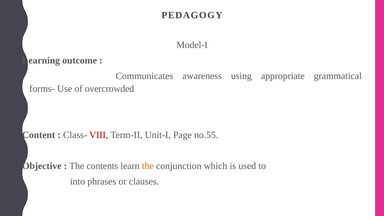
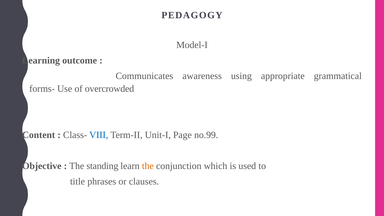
VIII colour: red -> blue (99, 135)
no.55: no.55 -> no.99 (206, 135)
contents: contents -> standing (102, 166)
into: into -> title (78, 181)
